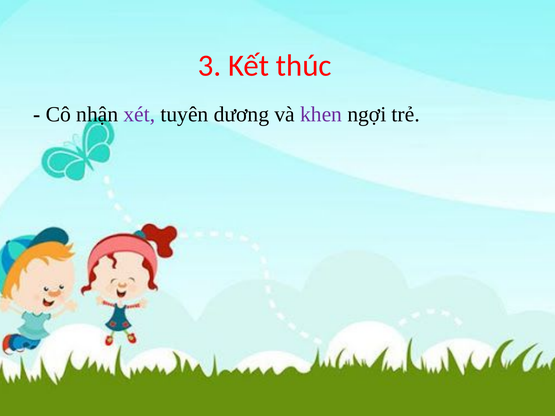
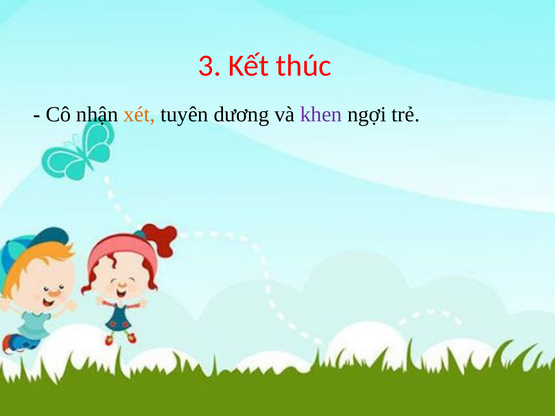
xét colour: purple -> orange (139, 114)
